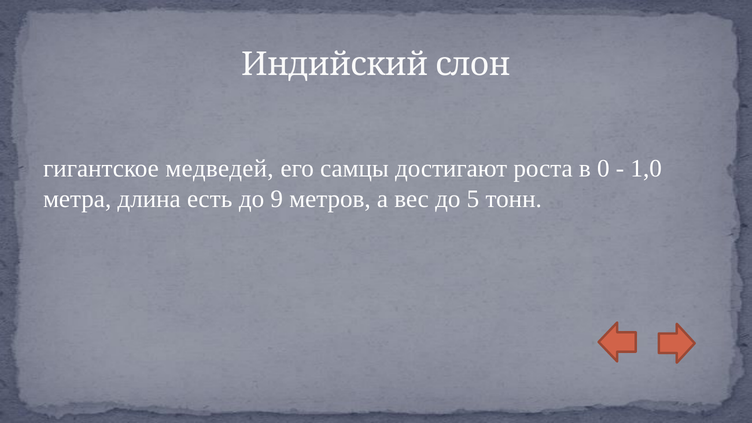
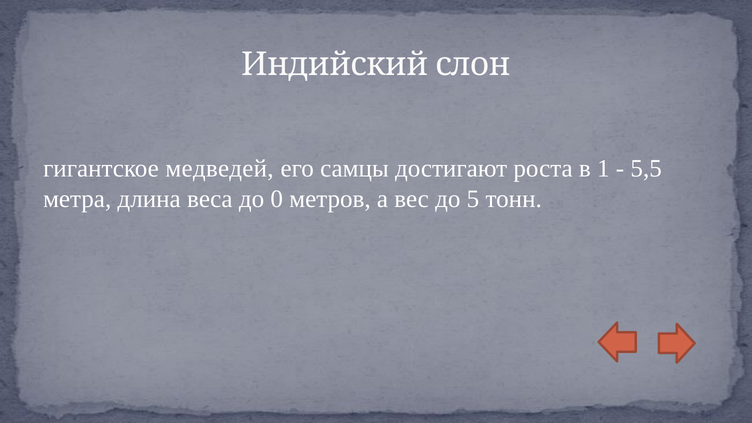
0: 0 -> 1 (603, 169)
1,0: 1,0 -> 5,5 (646, 169)
есть: есть -> веса (210, 199)
9: 9 -> 0 (277, 199)
